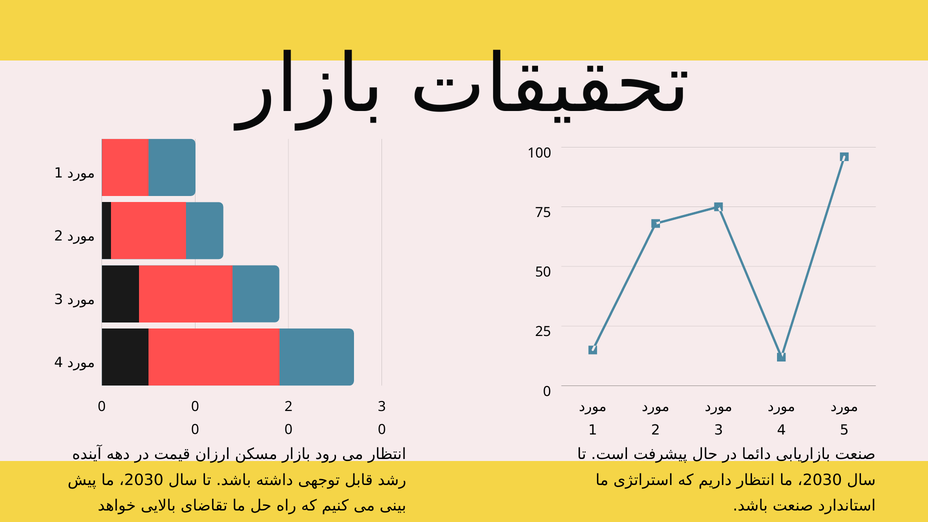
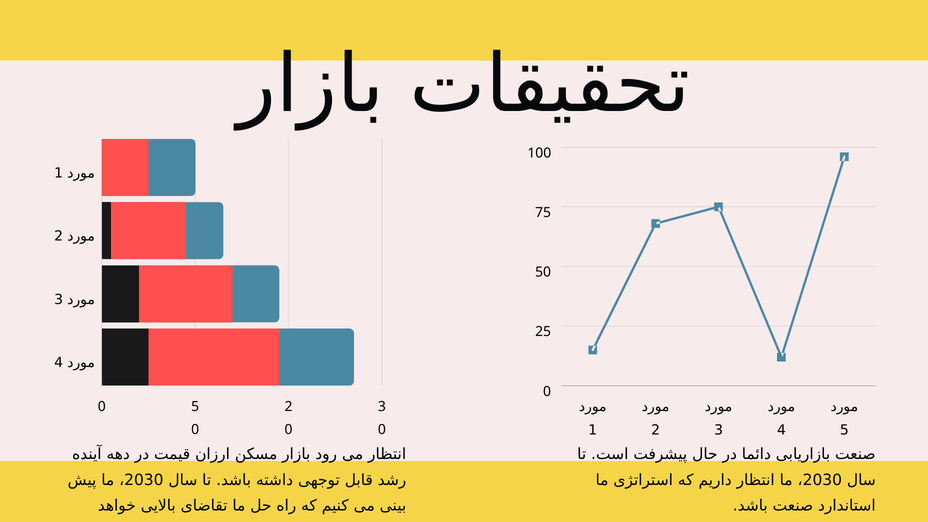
0: 0 -> 5 (195, 407)
